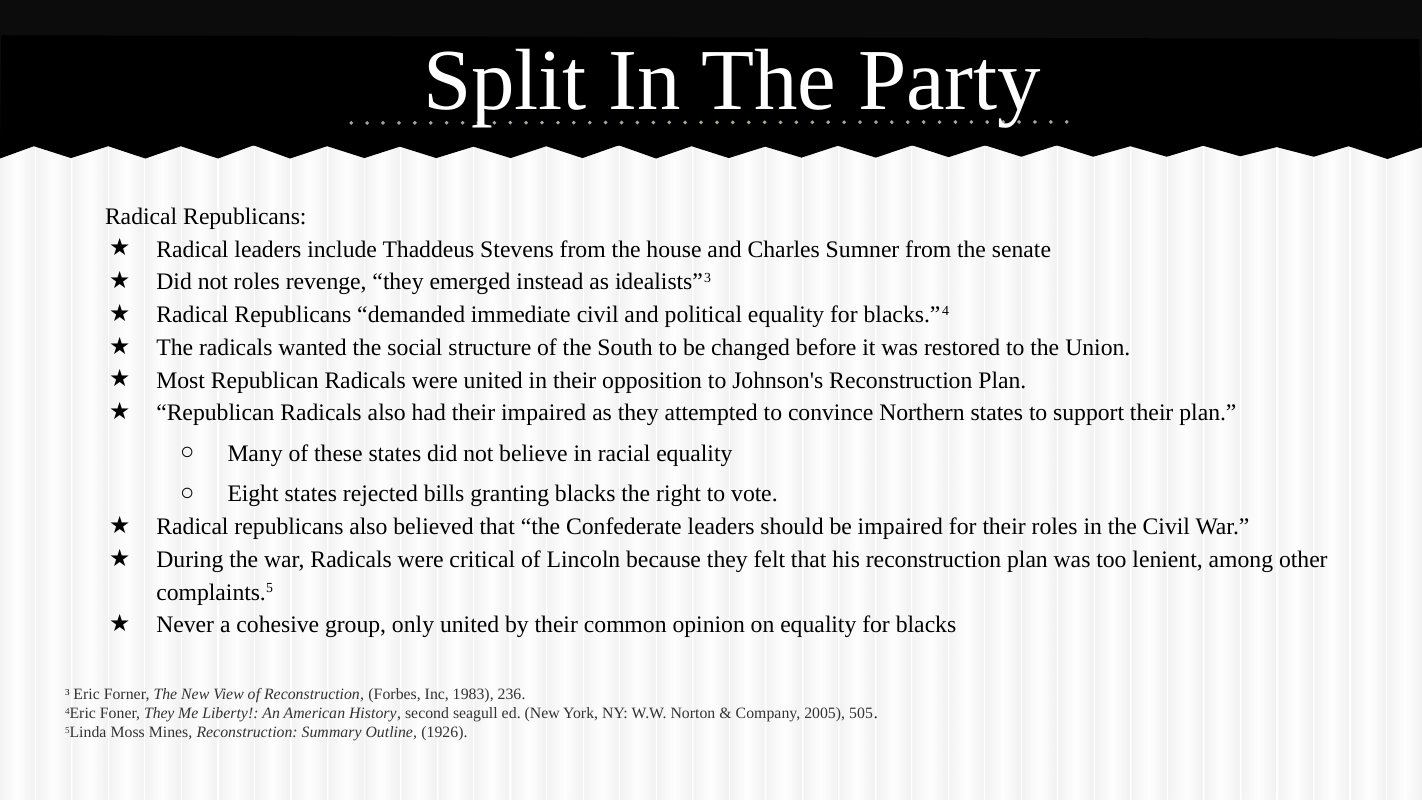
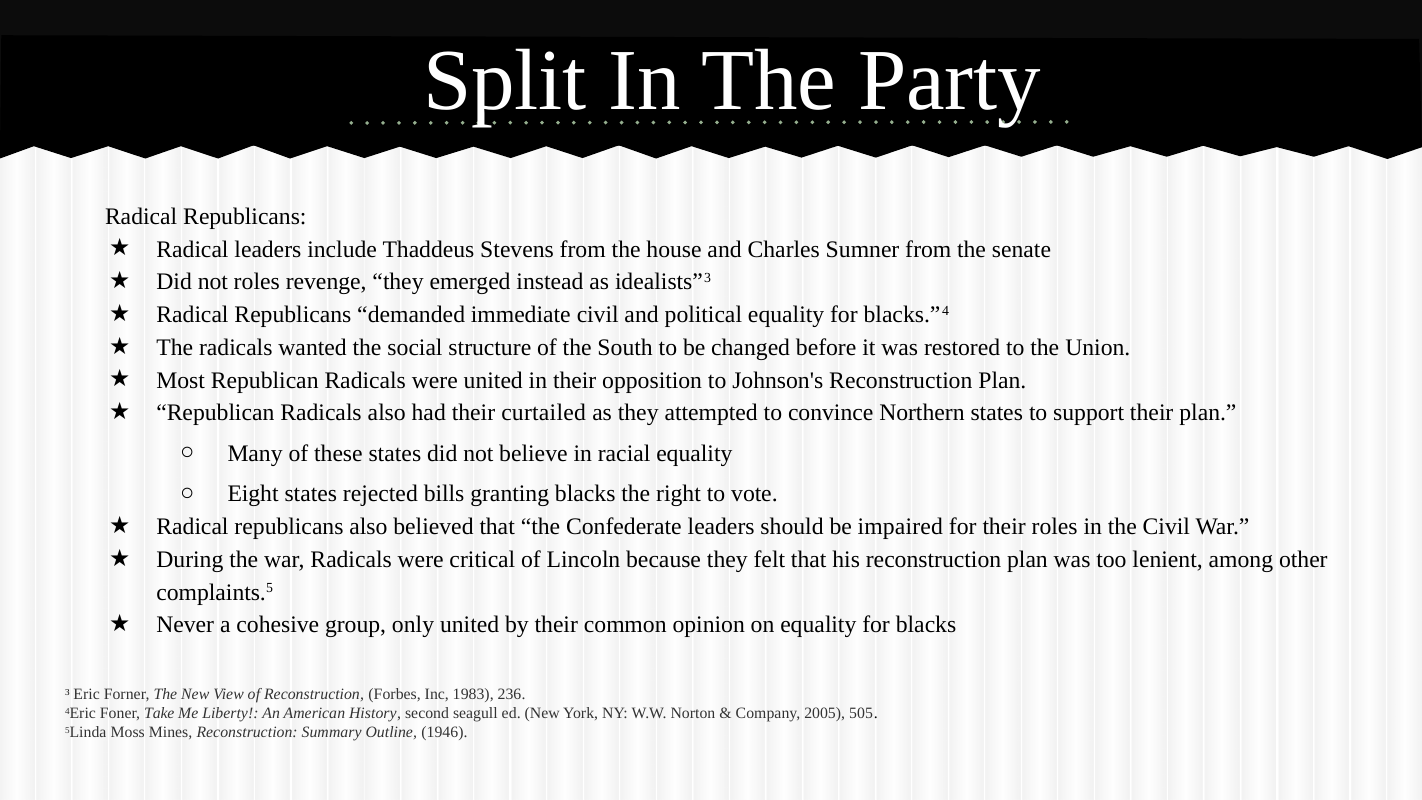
their impaired: impaired -> curtailed (544, 413)
Foner They: They -> Take (159, 714)
1926: 1926 -> 1946 (444, 732)
